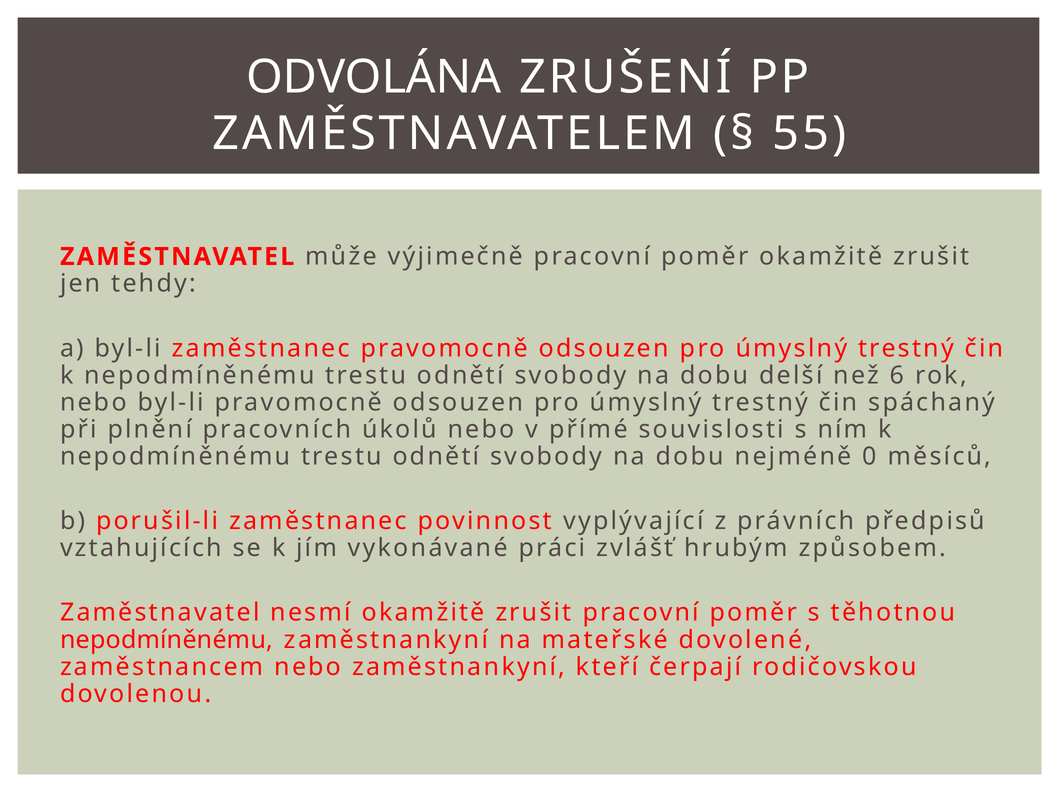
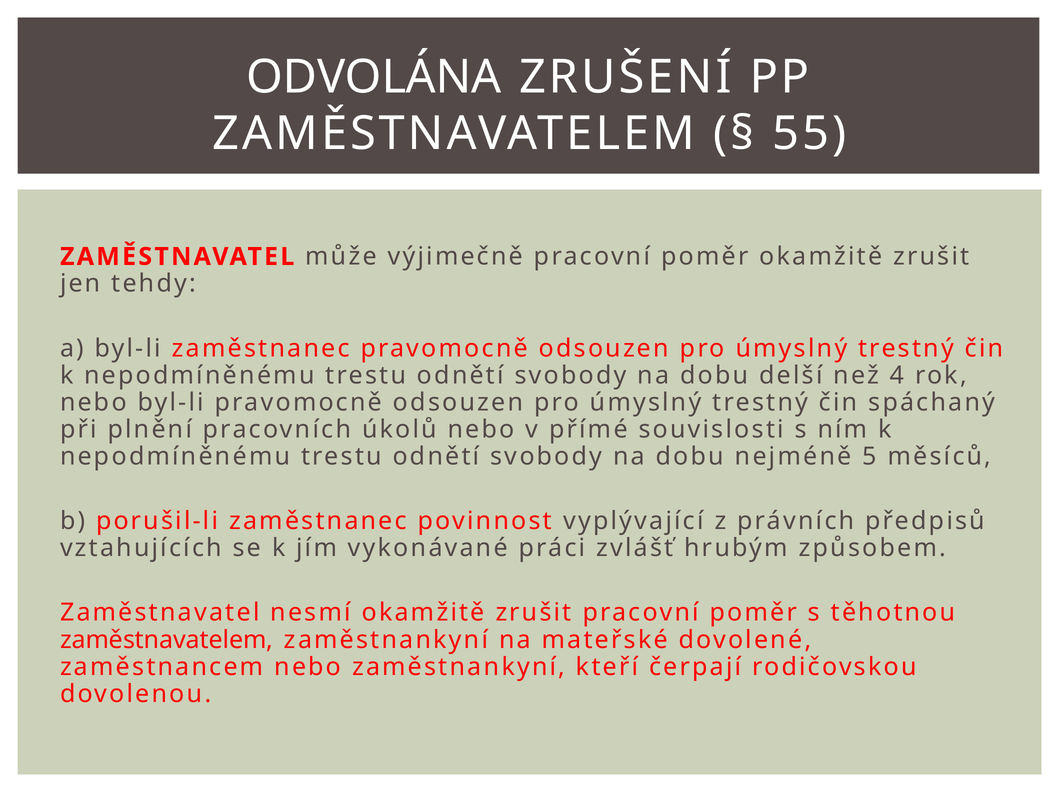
6: 6 -> 4 (897, 375)
0: 0 -> 5 (870, 456)
nepodmíněnému: nepodmíněnému -> zaměstnavatelem (167, 640)
